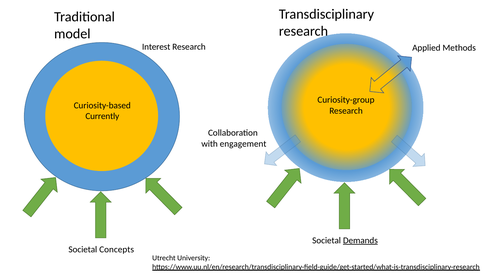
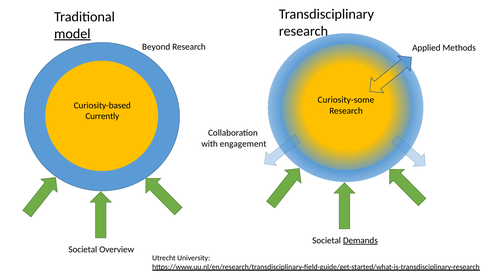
model underline: none -> present (72, 34)
Interest: Interest -> Beyond (156, 47)
Curiosity-group: Curiosity-group -> Curiosity-some (346, 100)
Concepts: Concepts -> Overview (117, 249)
